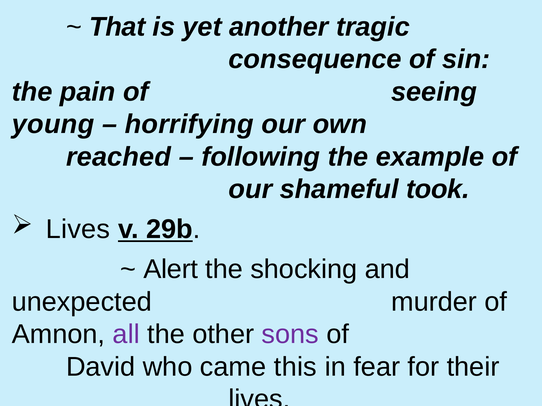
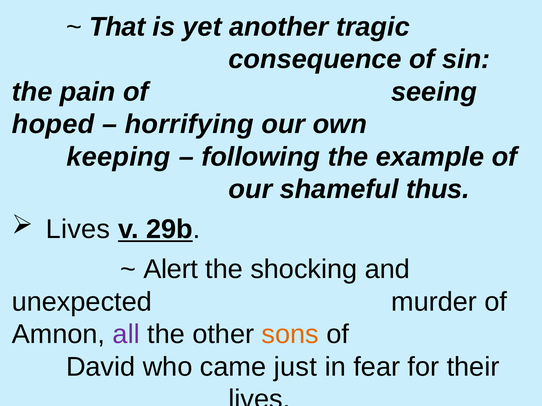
young: young -> hoped (53, 124)
reached: reached -> keeping (119, 157)
took: took -> thus (438, 190)
sons colour: purple -> orange (290, 335)
this: this -> just (295, 367)
